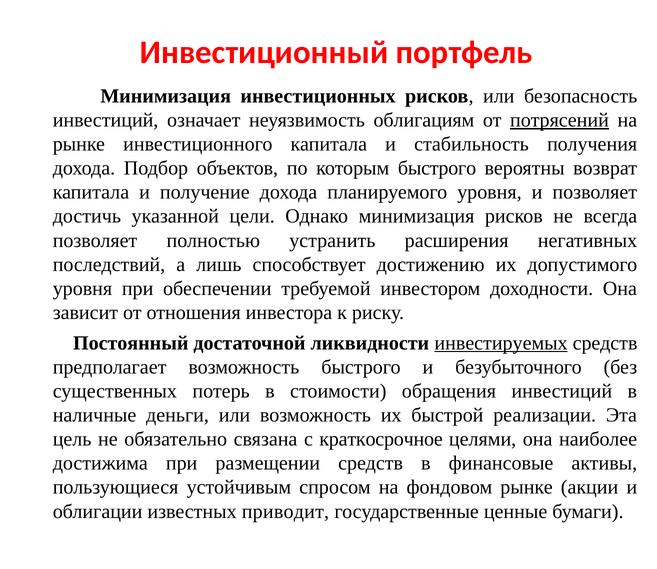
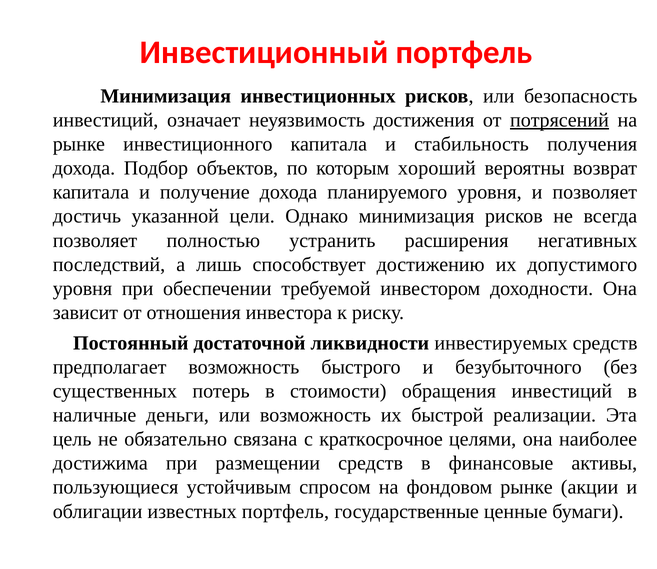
облигациям: облигациям -> достижения (424, 120)
которым быстрого: быстрого -> хороший (437, 168)
инвестируемых underline: present -> none (501, 343)
известных приводит: приводит -> портфель (285, 512)
